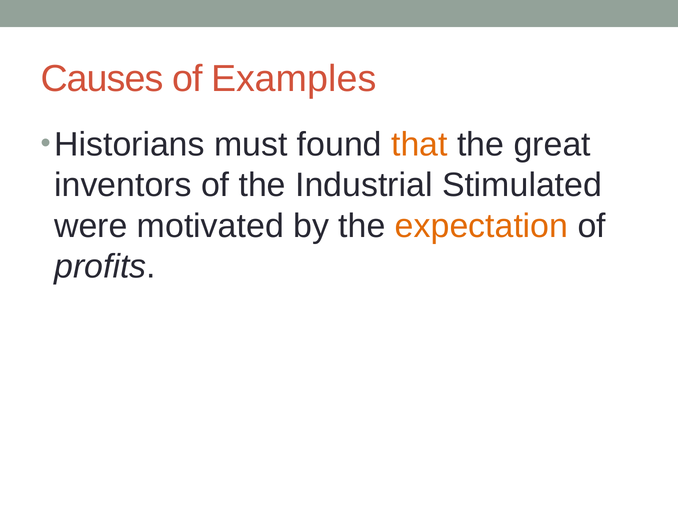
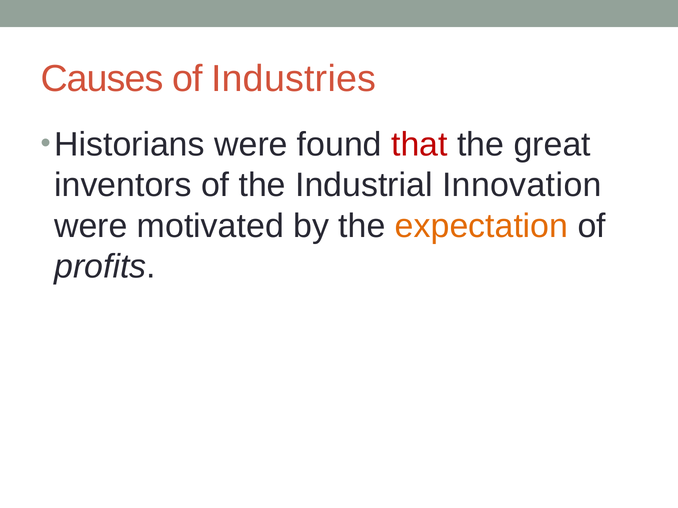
Examples: Examples -> Industries (294, 79)
Historians must: must -> were (251, 145)
that colour: orange -> red (419, 145)
Stimulated: Stimulated -> Innovation (522, 185)
